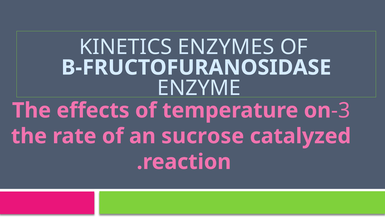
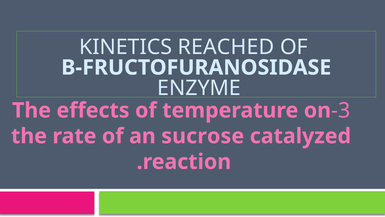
ENZYMES: ENZYMES -> REACHED (226, 47)
